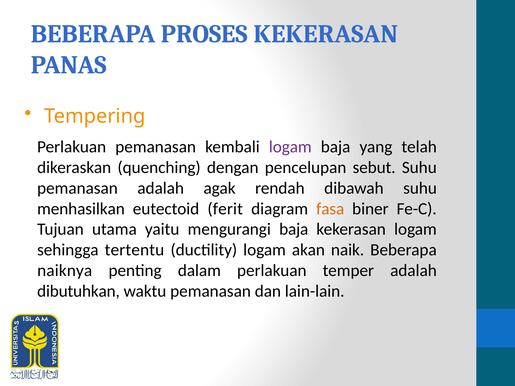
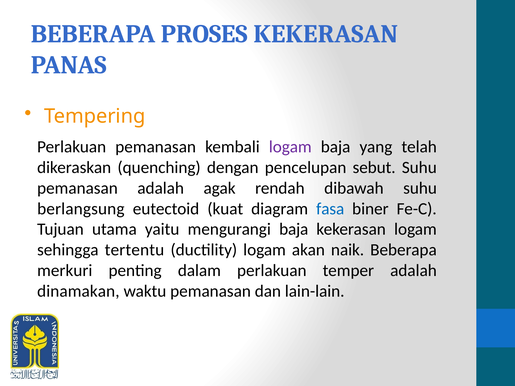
menhasilkan: menhasilkan -> berlangsung (81, 209)
ferit: ferit -> kuat (225, 209)
fasa colour: orange -> blue (330, 209)
naiknya: naiknya -> merkuri (65, 271)
dibutuhkan: dibutuhkan -> dinamakan (78, 291)
